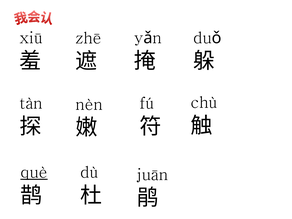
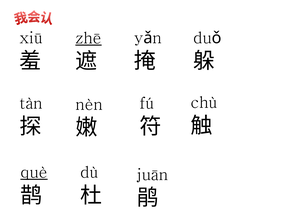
zhē underline: none -> present (88, 38)
